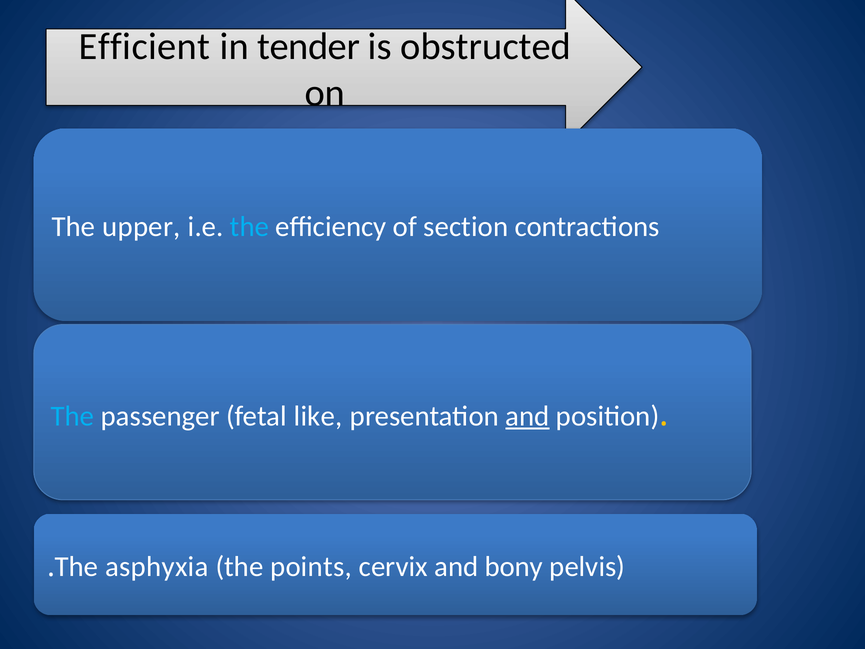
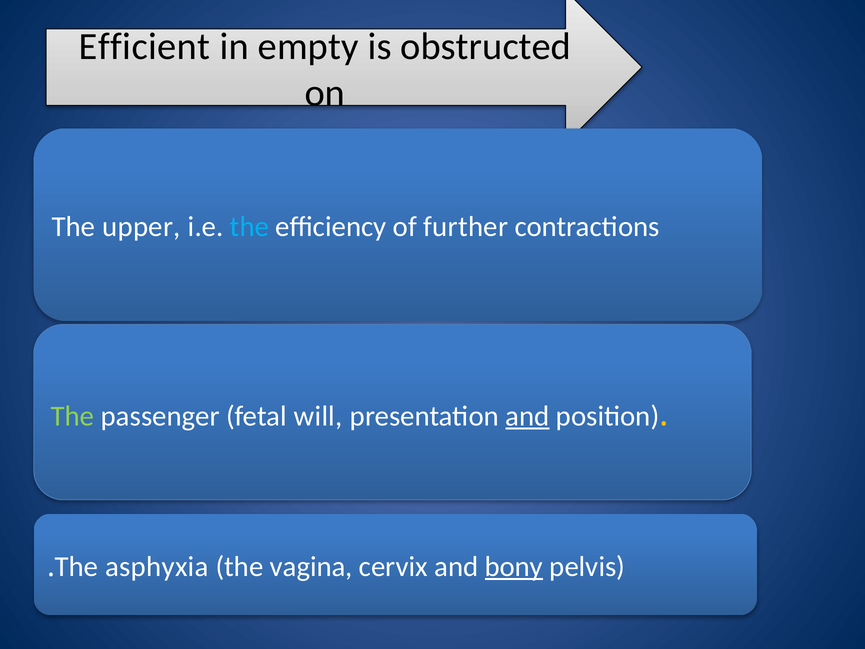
tender: tender -> empty (308, 47)
section: section -> further (466, 227)
The colour: light blue -> light green (73, 416)
like: like -> will (318, 416)
points: points -> vagina (311, 566)
bony underline: none -> present (514, 566)
